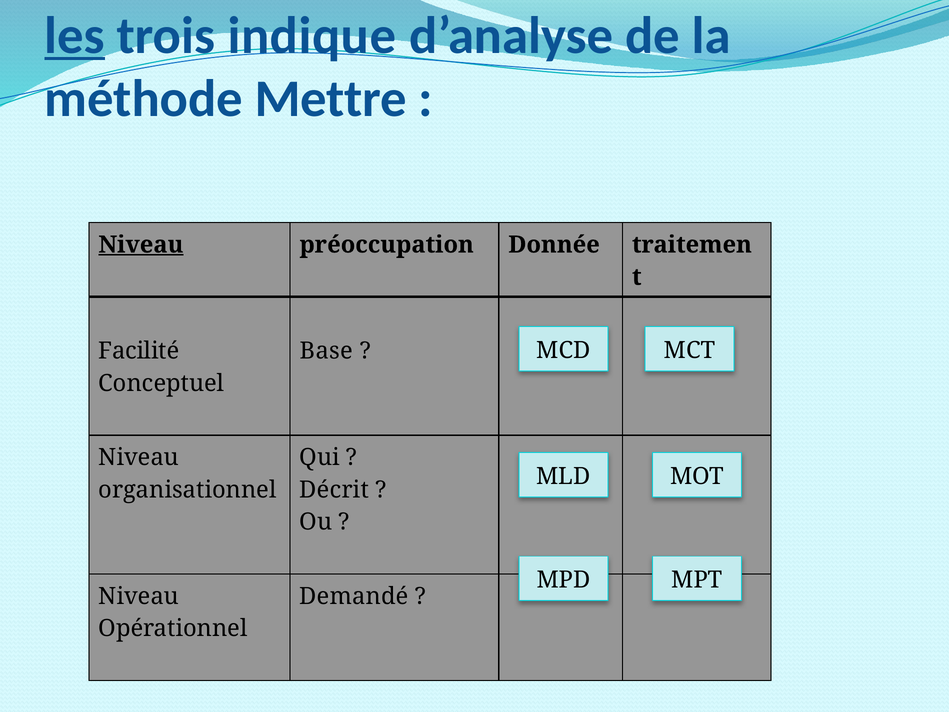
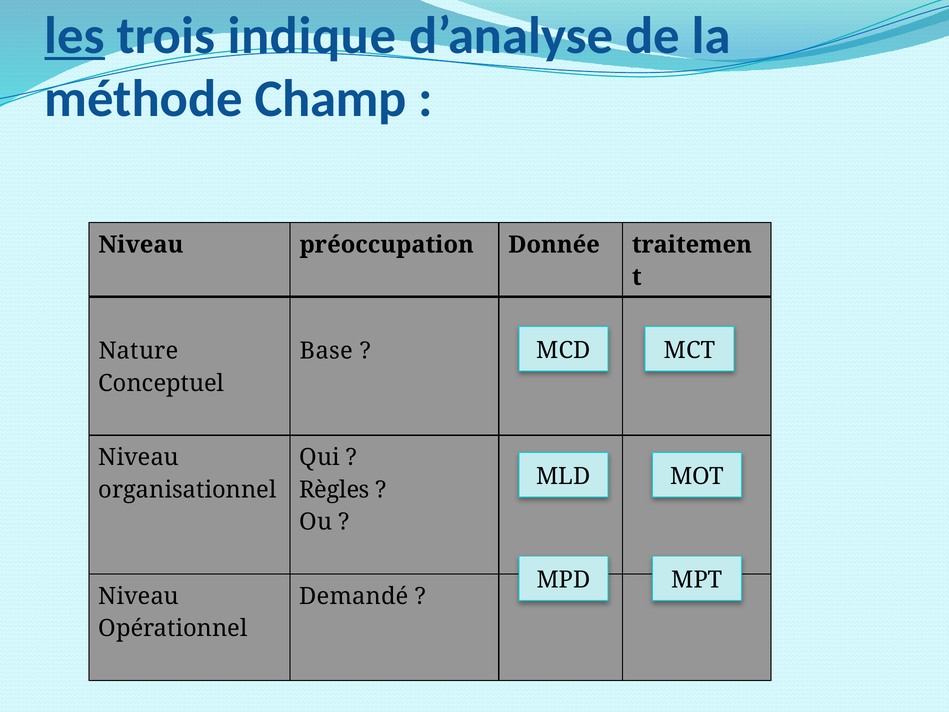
Mettre: Mettre -> Champ (331, 99)
Niveau underline: present -> none (141, 245)
Facilité: Facilité -> Nature (139, 351)
Décrit: Décrit -> Règles (334, 490)
